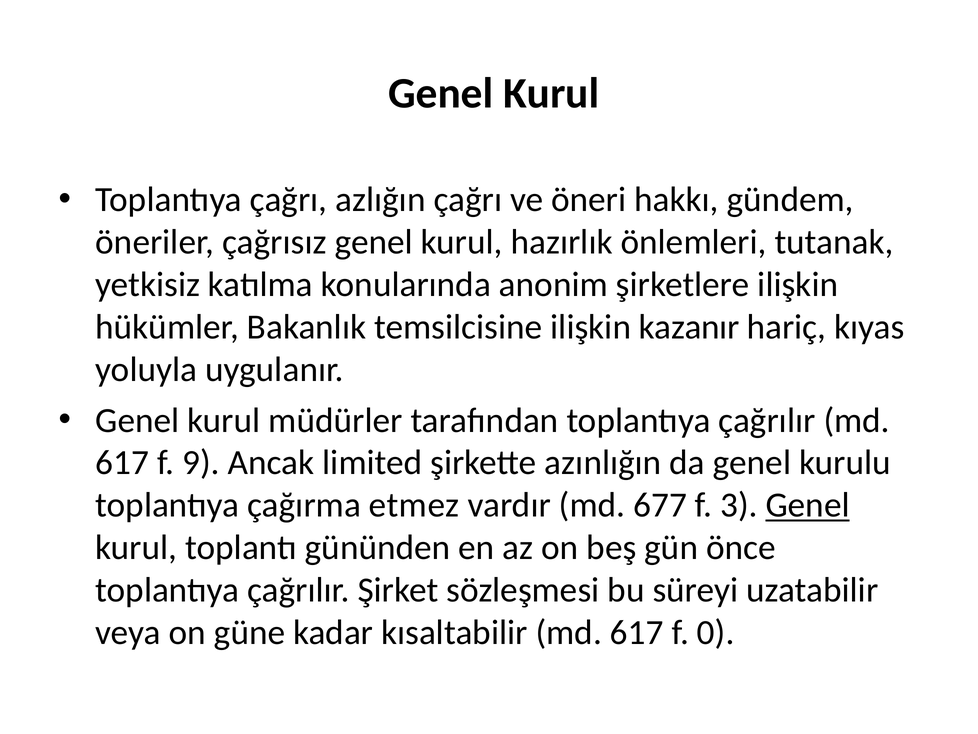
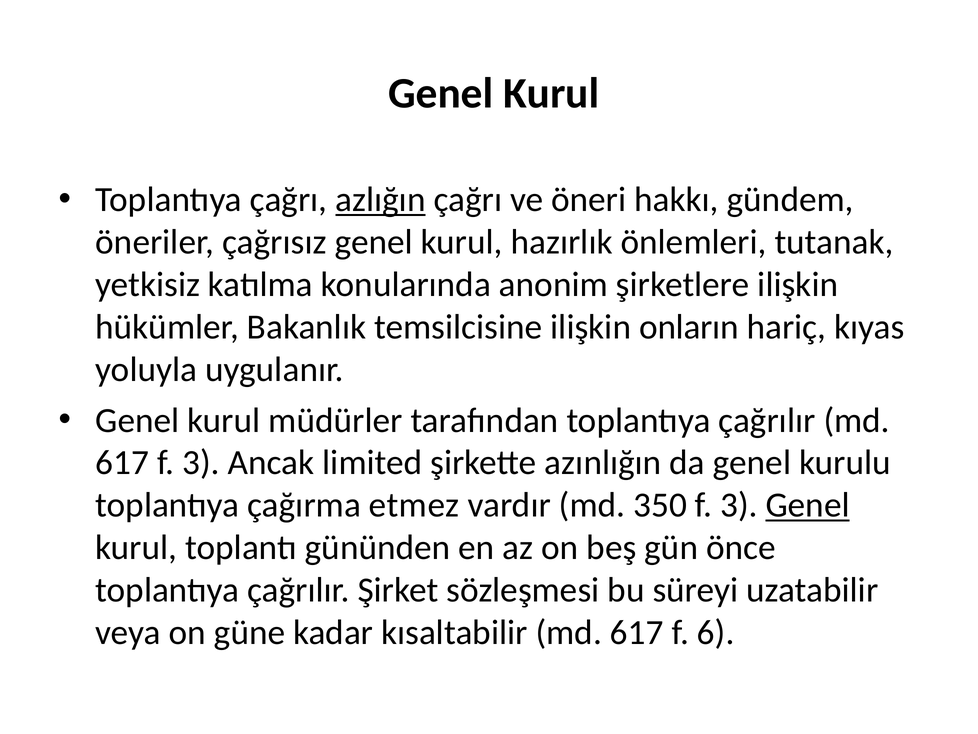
azlığın underline: none -> present (380, 200)
kazanır: kazanır -> onların (689, 327)
617 f 9: 9 -> 3 (201, 463)
677: 677 -> 350 (660, 505)
0: 0 -> 6 (716, 632)
